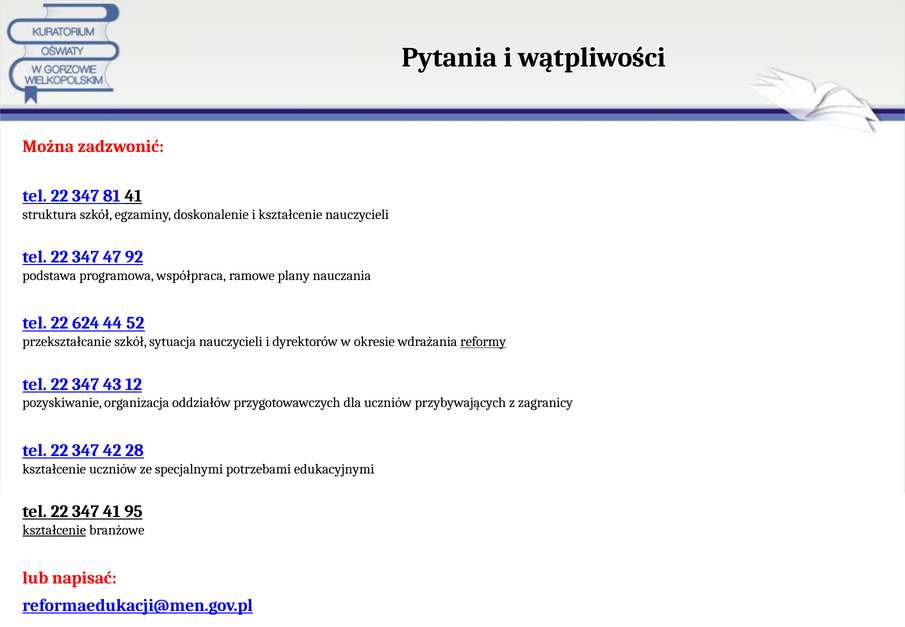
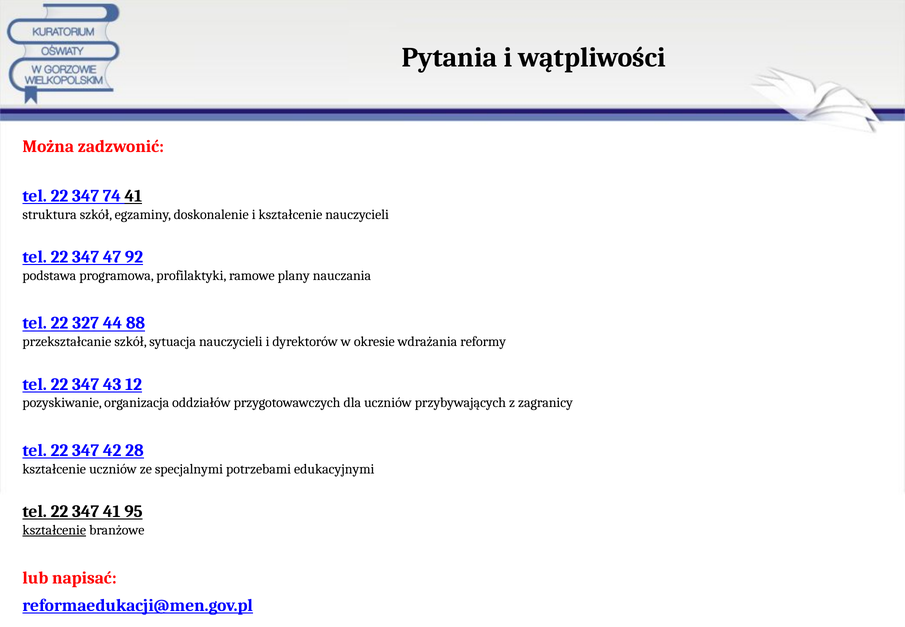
81: 81 -> 74 (112, 196)
współpraca: współpraca -> profilaktyki (191, 275)
624: 624 -> 327 (86, 323)
52: 52 -> 88 (136, 323)
reformy underline: present -> none (483, 342)
